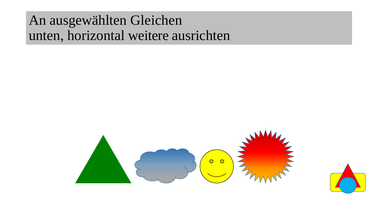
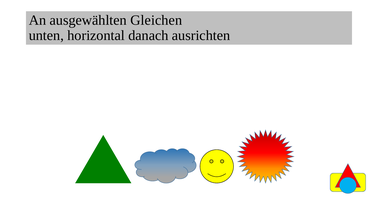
weitere: weitere -> danach (148, 36)
